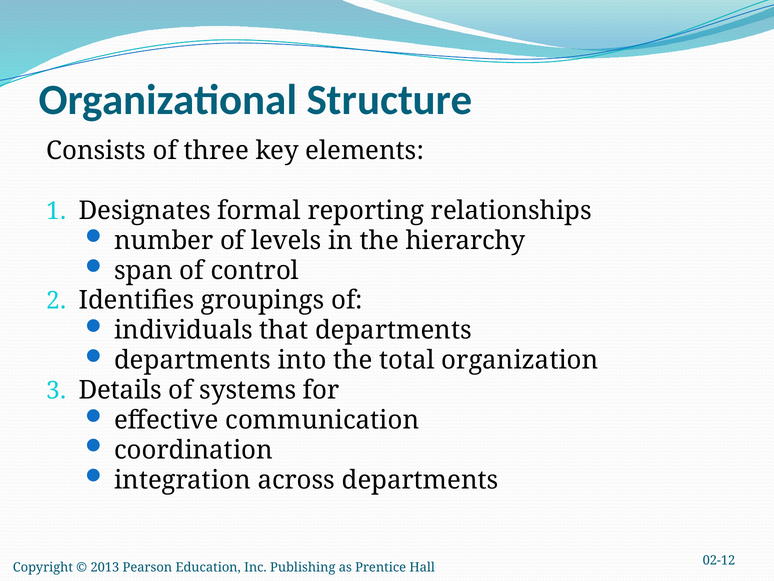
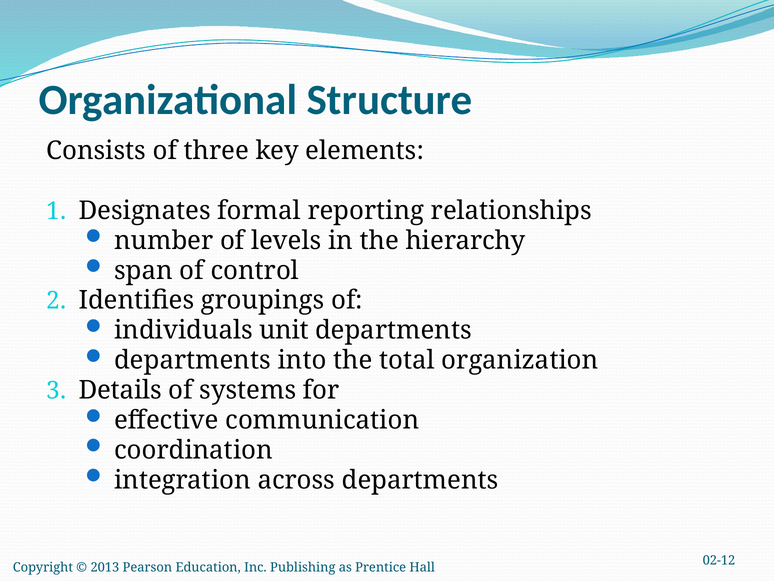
that: that -> unit (284, 330)
